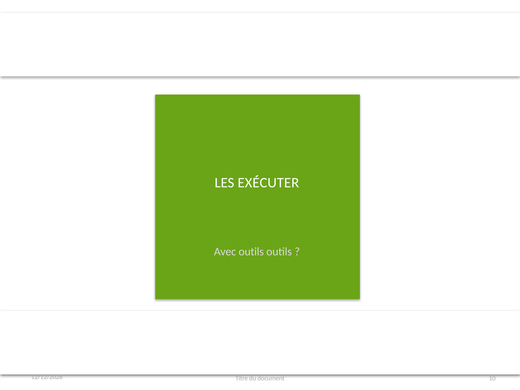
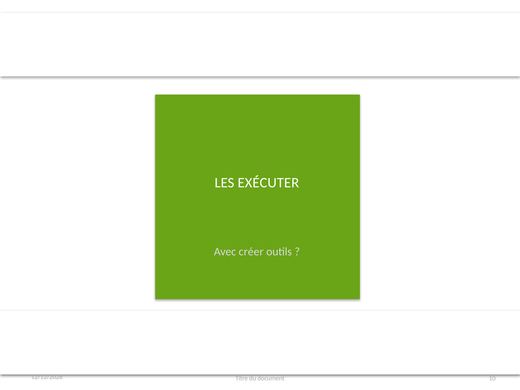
Avec outils: outils -> créer (251, 252)
